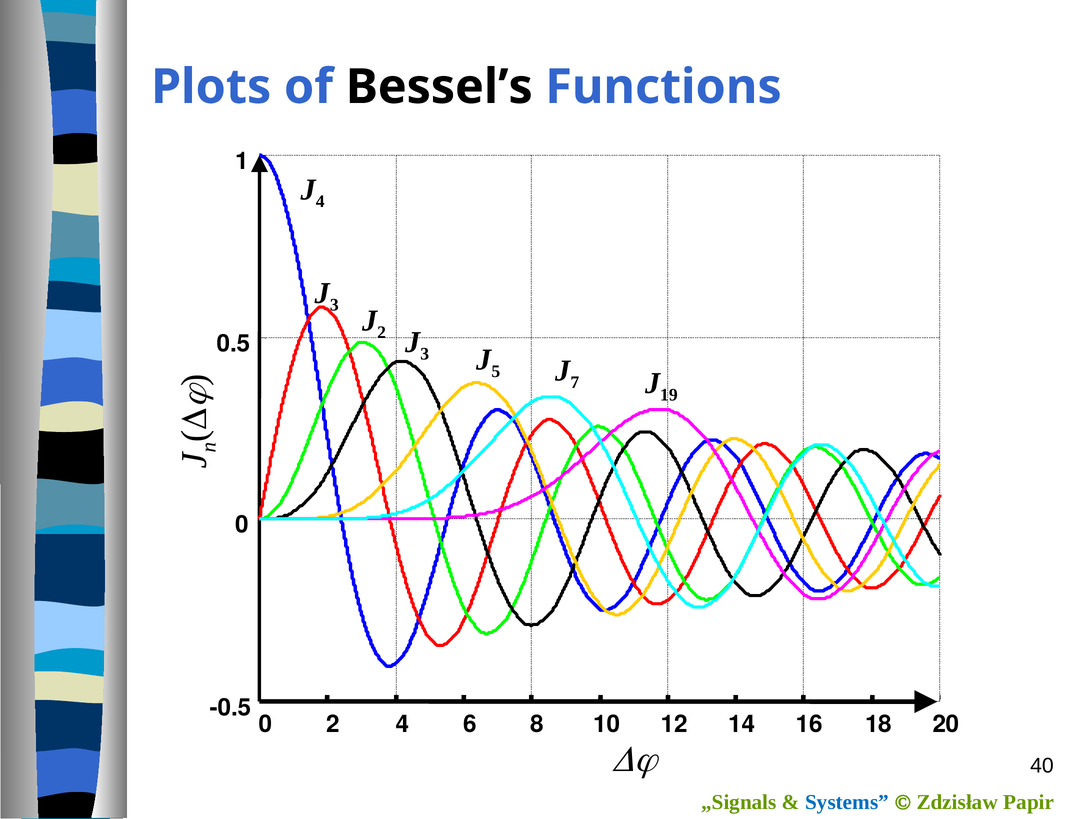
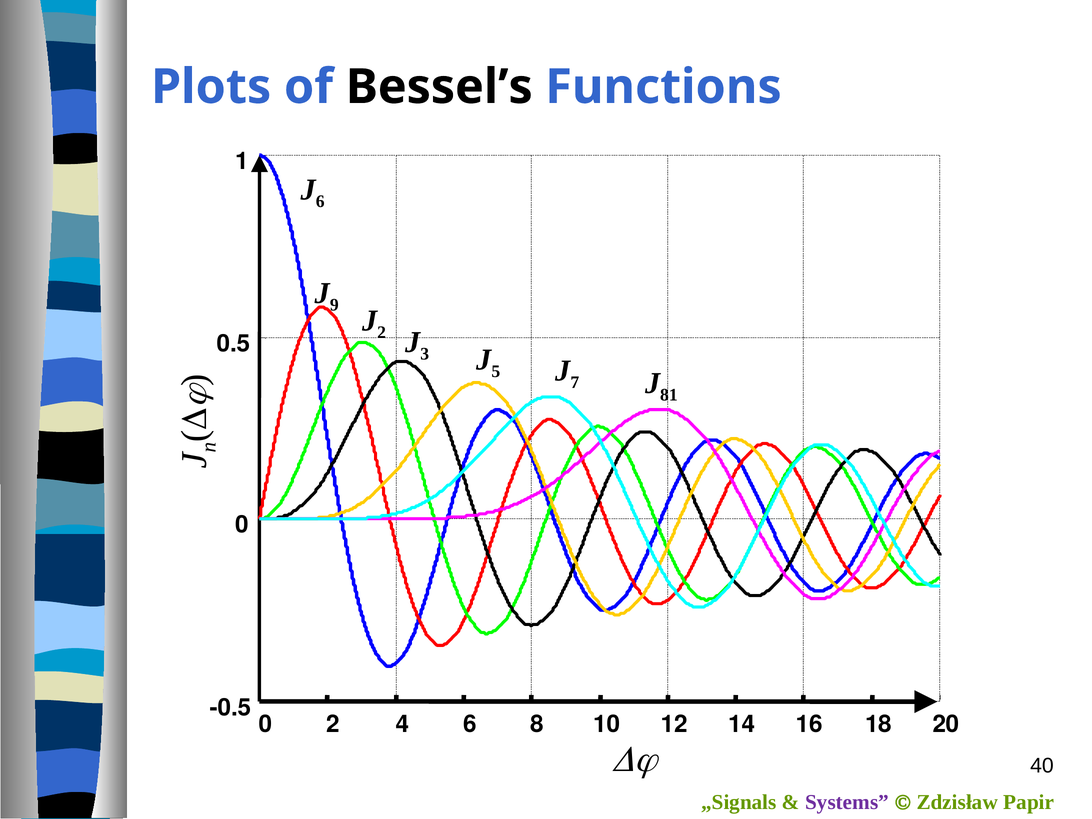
4: 4 -> 6 (320, 201)
3: 3 -> 9 (334, 305)
19: 19 -> 81 (669, 395)
Systems colour: blue -> purple (847, 802)
